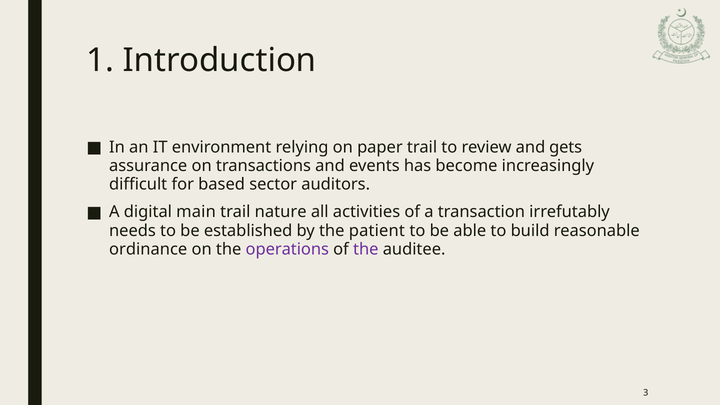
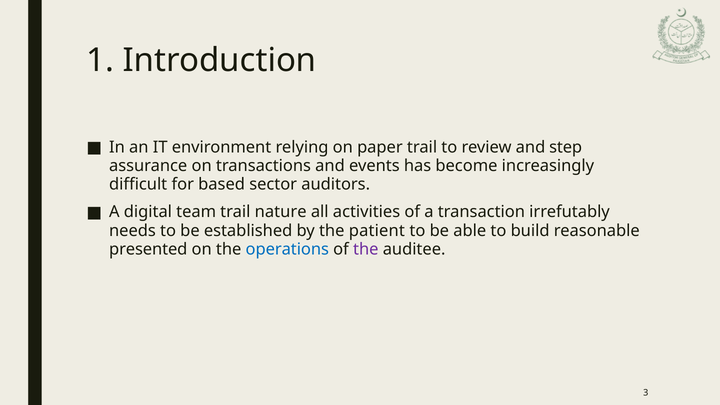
gets: gets -> step (566, 147)
main: main -> team (196, 212)
ordinance: ordinance -> presented (148, 249)
operations colour: purple -> blue (287, 249)
